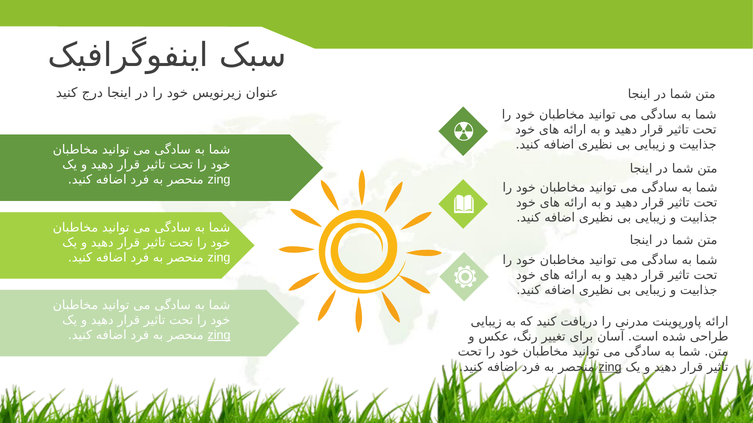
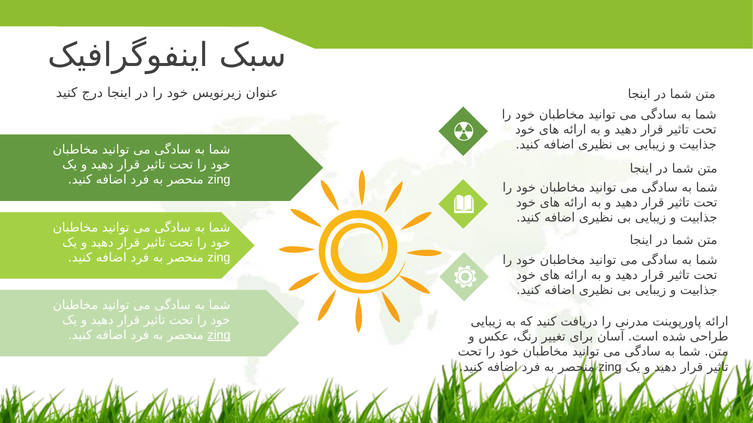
zing underline: present -> none (610, 367)
